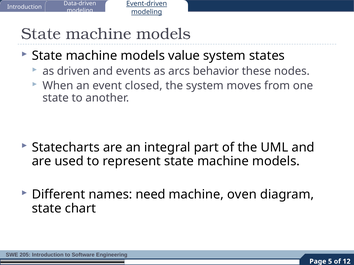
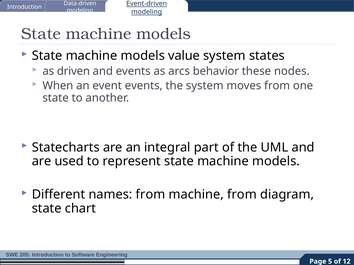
event closed: closed -> events (144, 86)
names need: need -> from (150, 195)
machine oven: oven -> from (242, 195)
